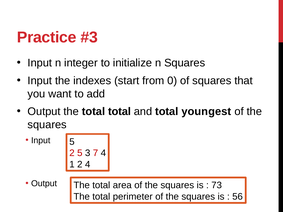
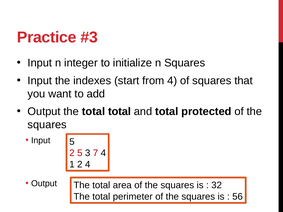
from 0: 0 -> 4 (172, 81)
youngest: youngest -> protected (206, 112)
73: 73 -> 32 (217, 185)
